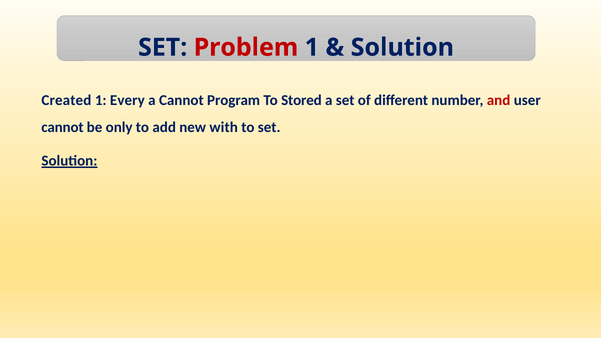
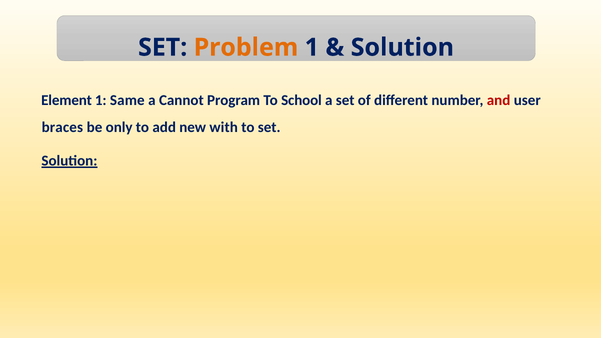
Problem colour: red -> orange (246, 47)
Created: Created -> Element (67, 100)
Every: Every -> Same (127, 100)
Stored: Stored -> School (301, 100)
cannot: cannot -> braces (62, 127)
